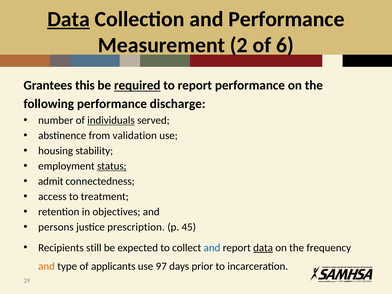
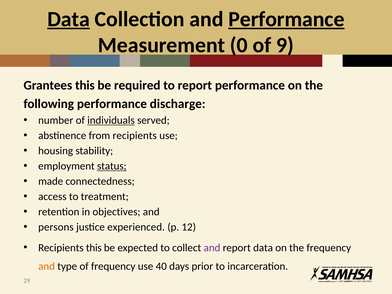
Performance underline: none -> present (286, 19)
2: 2 -> 0 (239, 45)
6: 6 -> 9 (285, 45)
required underline: present -> none (137, 85)
from validation: validation -> recipients (135, 136)
admit: admit -> made (51, 181)
prescription: prescription -> experienced (136, 227)
45: 45 -> 12 (189, 227)
Recipients still: still -> this (94, 248)
and colour: blue -> purple (212, 248)
data underline: present -> none (263, 248)
of applicants: applicants -> frequency (113, 266)
97: 97 -> 40 (161, 266)
